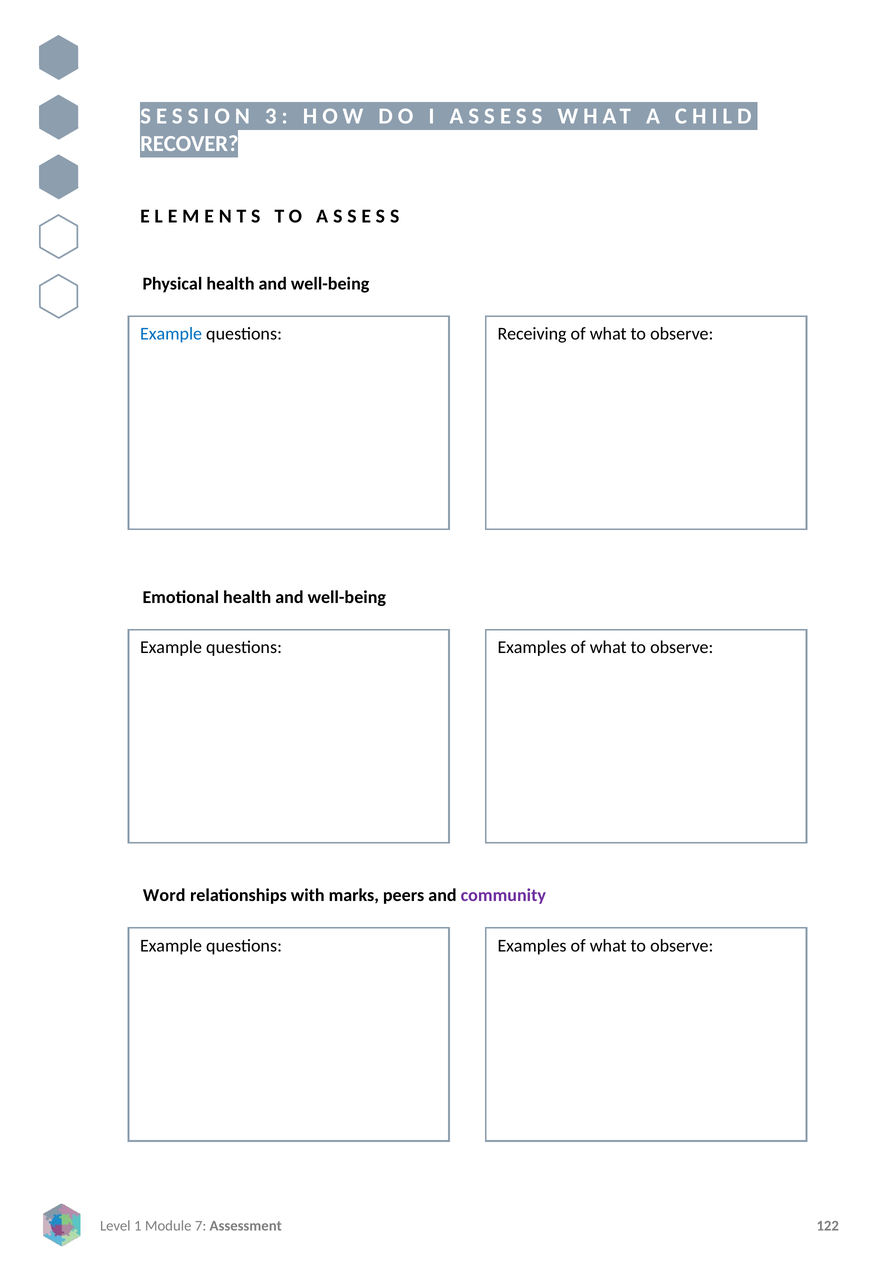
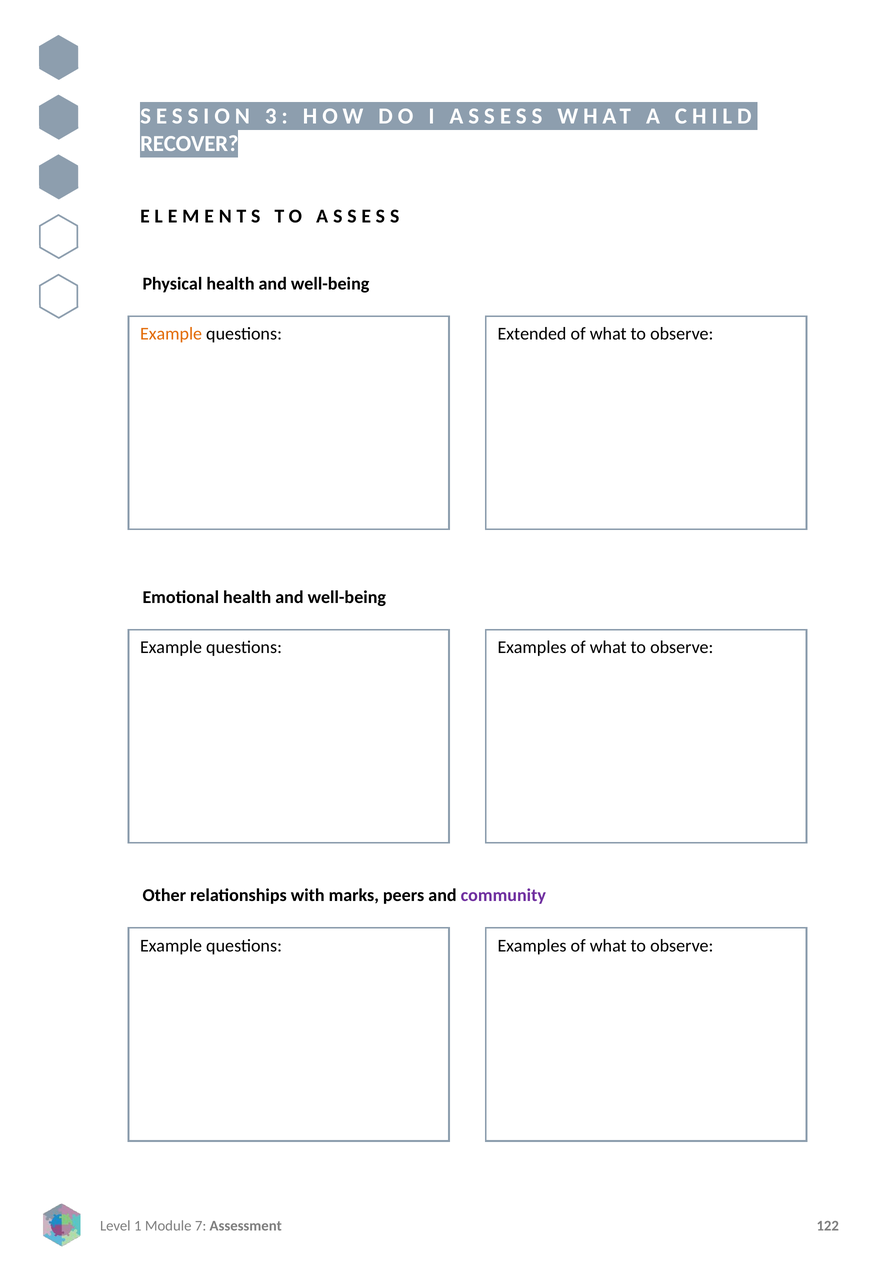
Example colour: blue -> orange (171, 334)
Receiving: Receiving -> Extended (532, 334)
Word: Word -> Other (164, 896)
